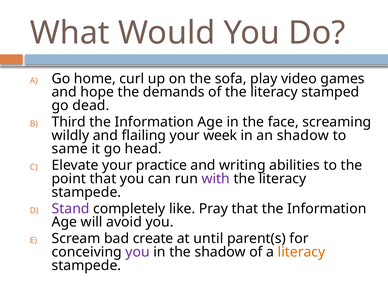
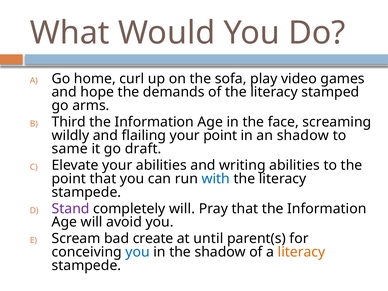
dead: dead -> arms (91, 106)
your week: week -> point (220, 135)
head: head -> draft (143, 149)
your practice: practice -> abilities (161, 165)
with colour: purple -> blue (216, 179)
completely like: like -> will (182, 209)
you colour: purple -> blue (138, 252)
